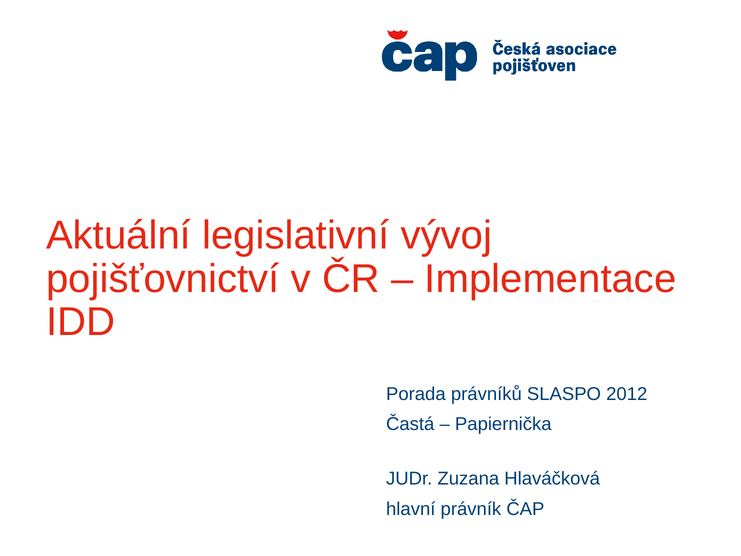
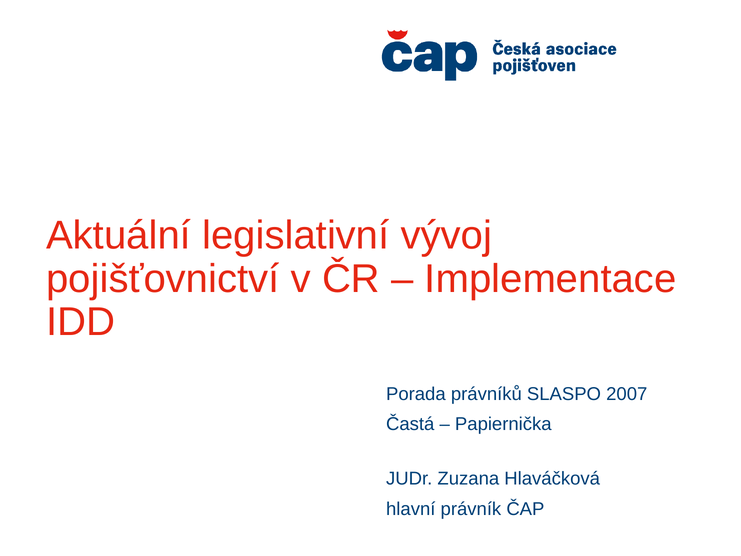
2012: 2012 -> 2007 (627, 394)
